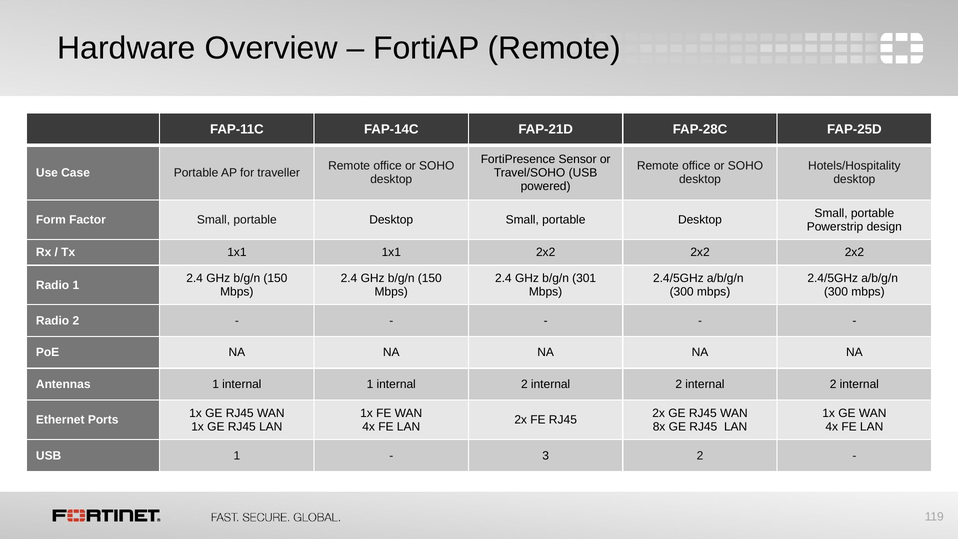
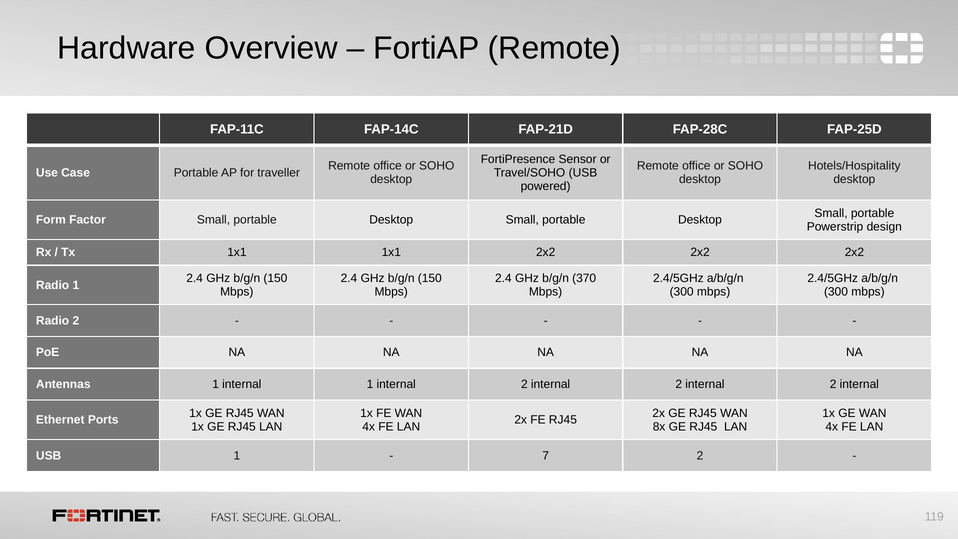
301: 301 -> 370 (584, 278)
3: 3 -> 7 (546, 455)
